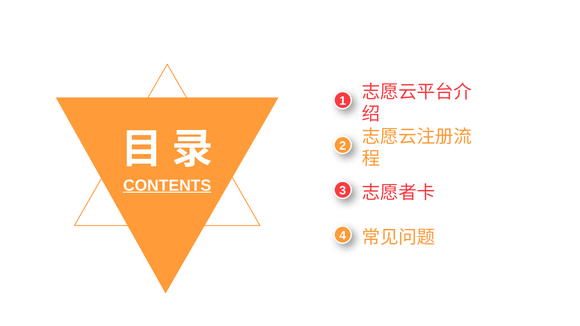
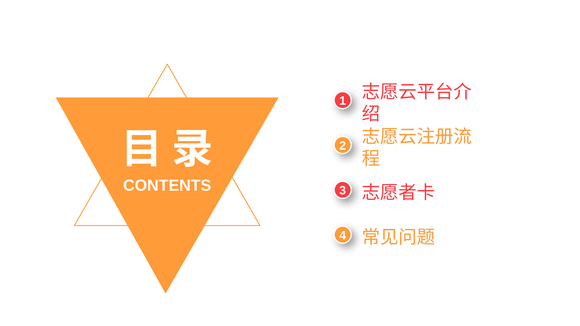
CONTENTS underline: present -> none (167, 186)
